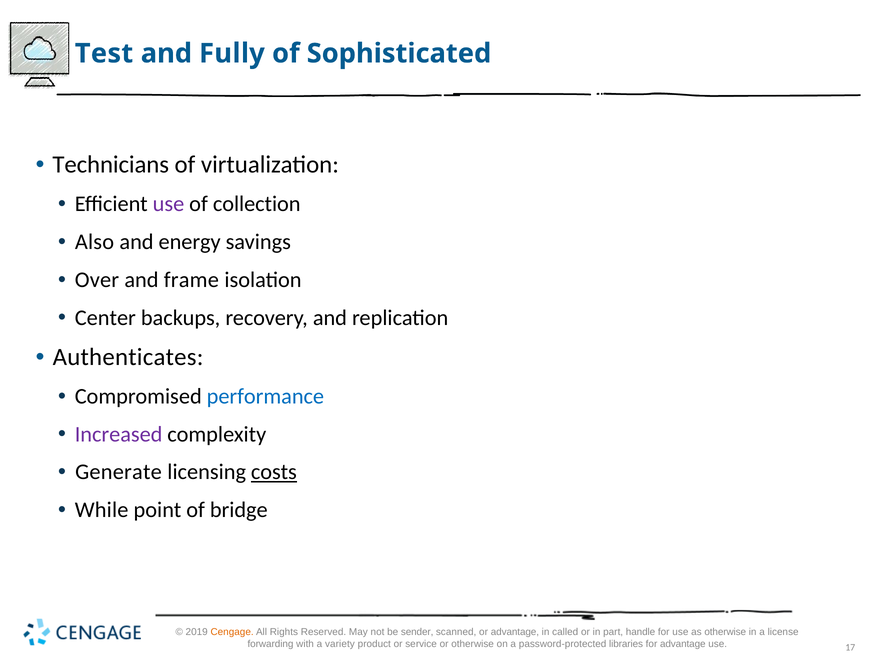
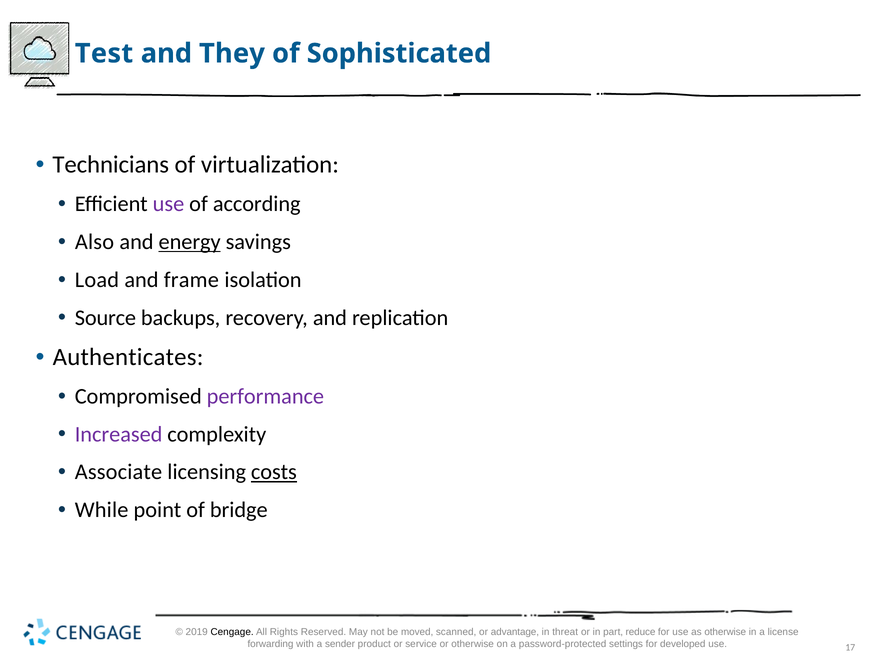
Fully: Fully -> They (232, 53)
collection: collection -> according (257, 204)
energy underline: none -> present (190, 242)
Over: Over -> Load (97, 280)
Center: Center -> Source (105, 318)
performance colour: blue -> purple (265, 397)
Generate: Generate -> Associate (119, 472)
Cengage colour: orange -> black (232, 632)
sender: sender -> moved (417, 632)
called: called -> threat (565, 632)
handle: handle -> reduce (641, 632)
variety: variety -> sender (340, 644)
libraries: libraries -> settings (626, 644)
for advantage: advantage -> developed (683, 644)
